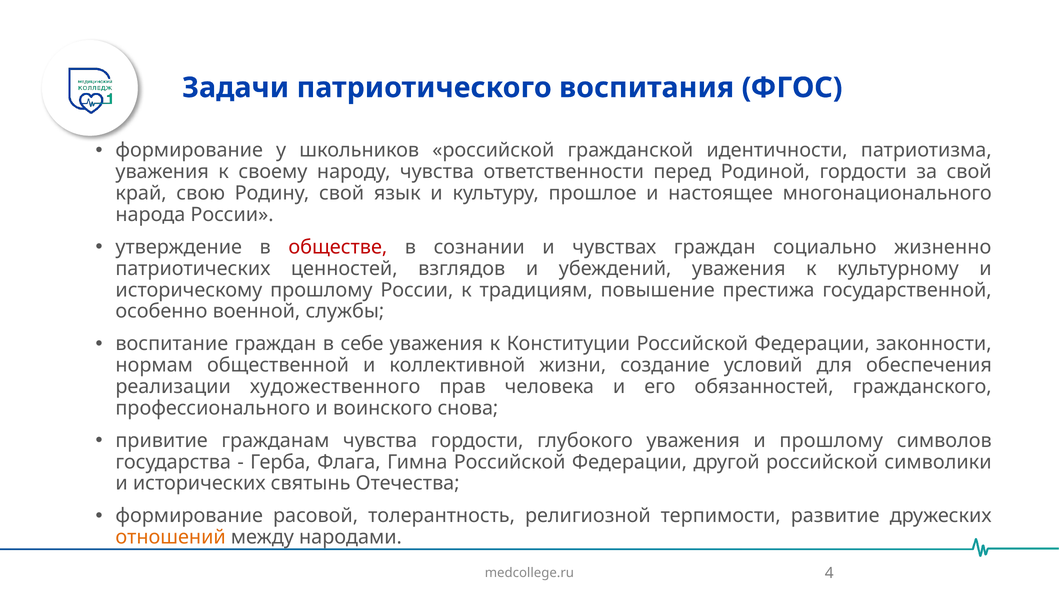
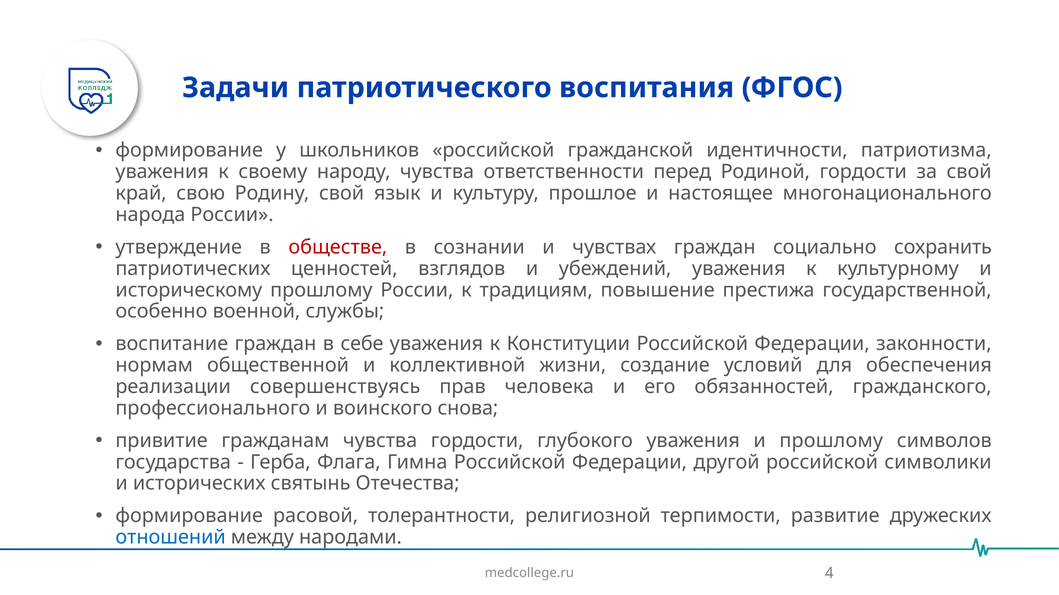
жизненно: жизненно -> сохранить (943, 247)
художественного: художественного -> совершенствуясь (335, 387)
толерантность: толерантность -> толерантности (442, 516)
отношений colour: orange -> blue (171, 538)
